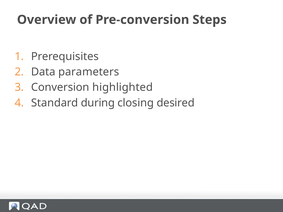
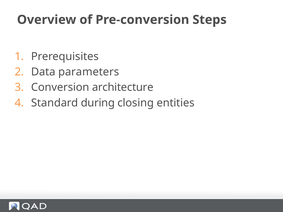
highlighted: highlighted -> architecture (123, 87)
desired: desired -> entities (176, 103)
